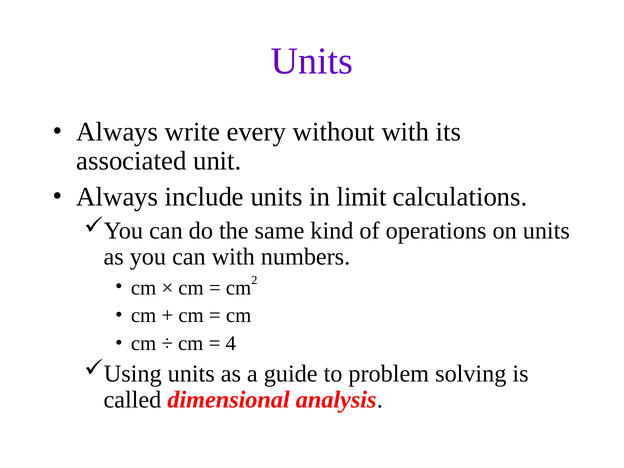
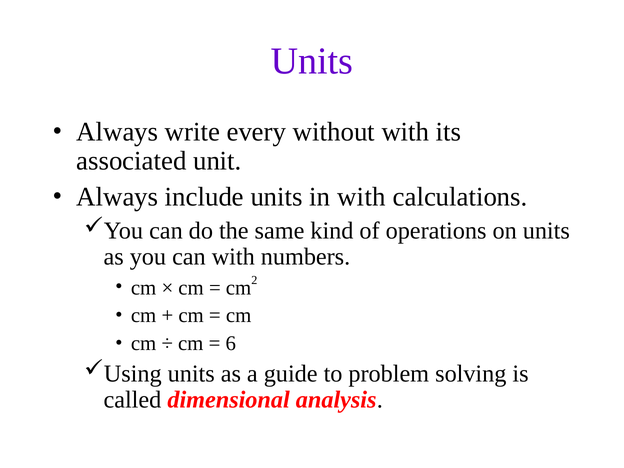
in limit: limit -> with (361, 197)
4: 4 -> 6 (231, 343)
